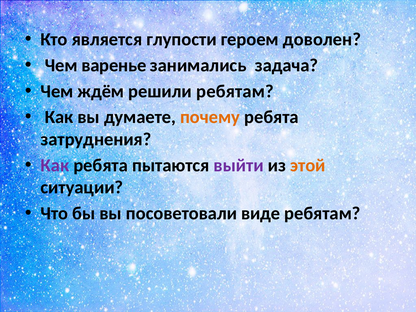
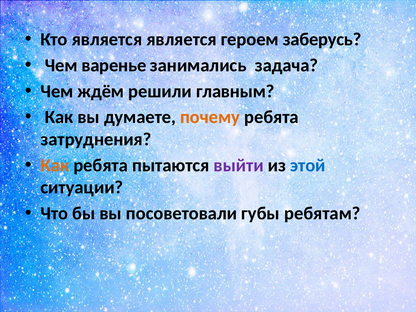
является глупости: глупости -> является (182, 39)
доволен: доволен -> заберусь (322, 39)
решили ребятам: ребятам -> главным (235, 91)
Как colour: purple -> orange (55, 165)
этой colour: orange -> blue (308, 165)
виде: виде -> губы (261, 213)
